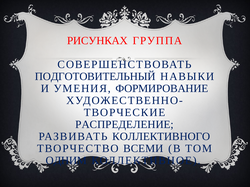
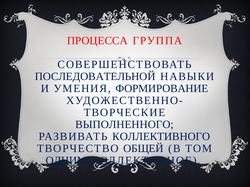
РИСУНКАХ: РИСУНКАХ -> ПРОЦЕССА (97, 41)
ПОДГОТОВИТЕЛЬНЫЙ: ПОДГОТОВИТЕЛЬНЫЙ -> ПОСЛЕДОВАТЕЛЬНОЙ (95, 77)
РАСПРЕДЕЛЕНИЕ: РАСПРЕДЕЛЕНИЕ -> ВЫПОЛНЕННОГО (125, 125)
ВСЕМИ: ВСЕМИ -> ОБЩЕЙ (143, 149)
